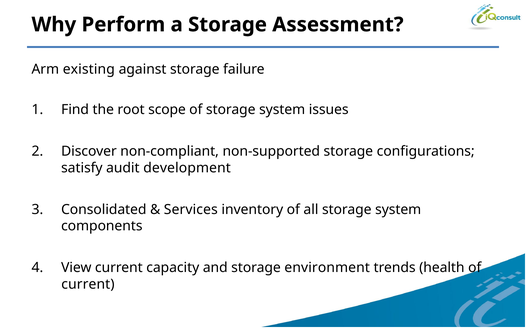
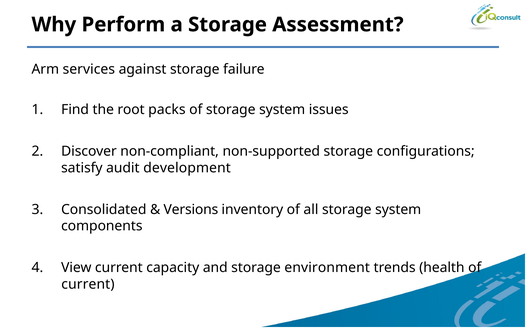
existing: existing -> services (89, 69)
scope: scope -> packs (167, 110)
Services: Services -> Versions (191, 209)
